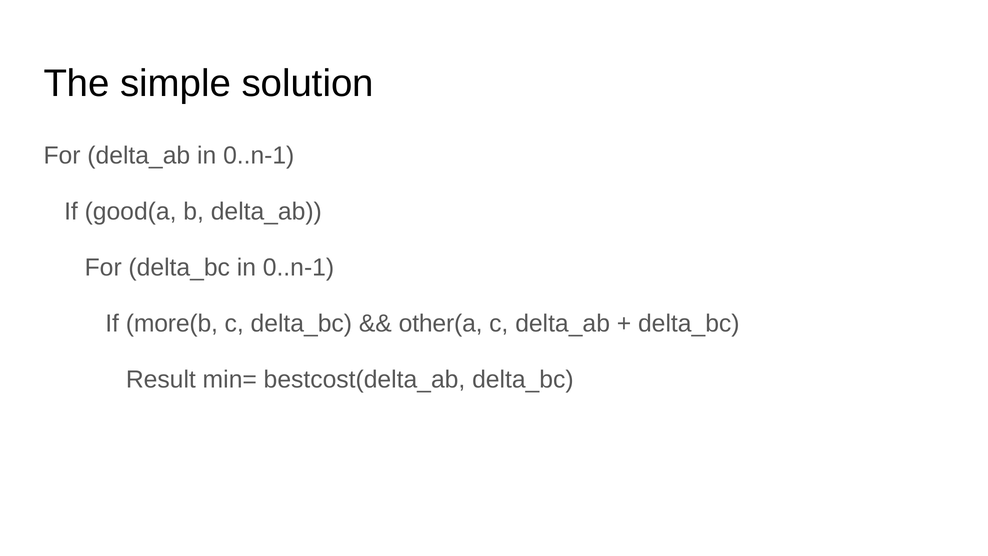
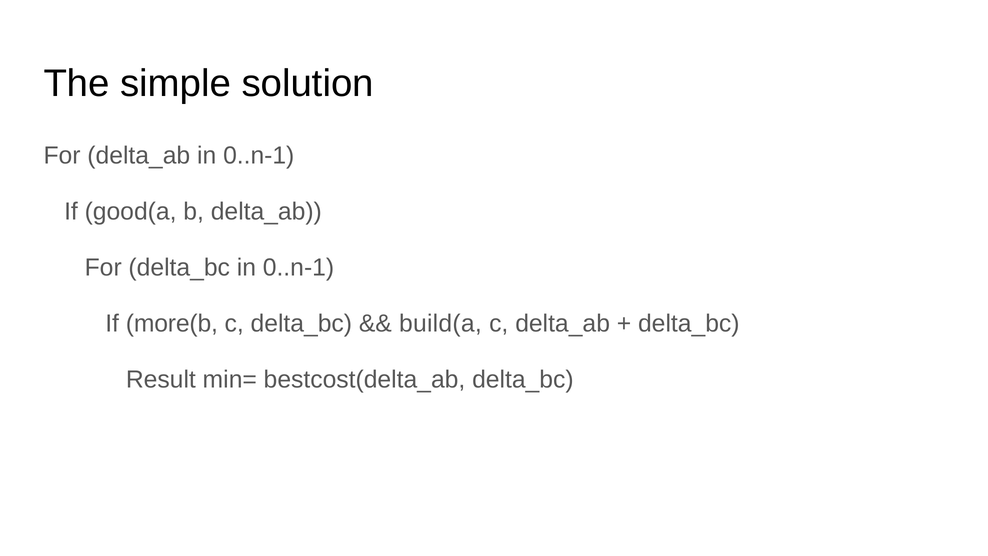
other(a: other(a -> build(a (440, 323)
